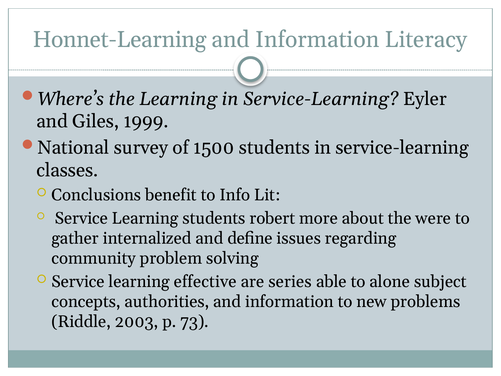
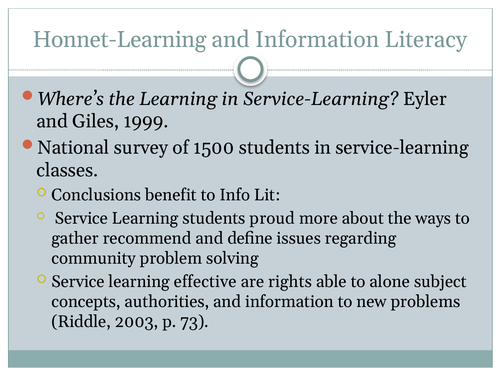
robert: robert -> proud (272, 218)
were: were -> ways (433, 218)
internalized: internalized -> recommend (147, 238)
series: series -> rights (290, 282)
